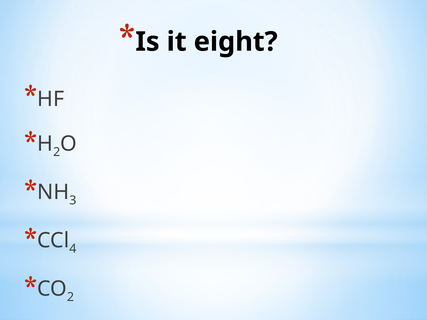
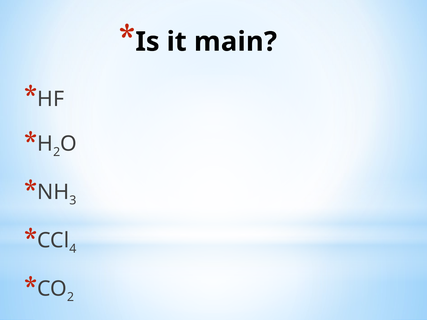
eight: eight -> main (235, 42)
